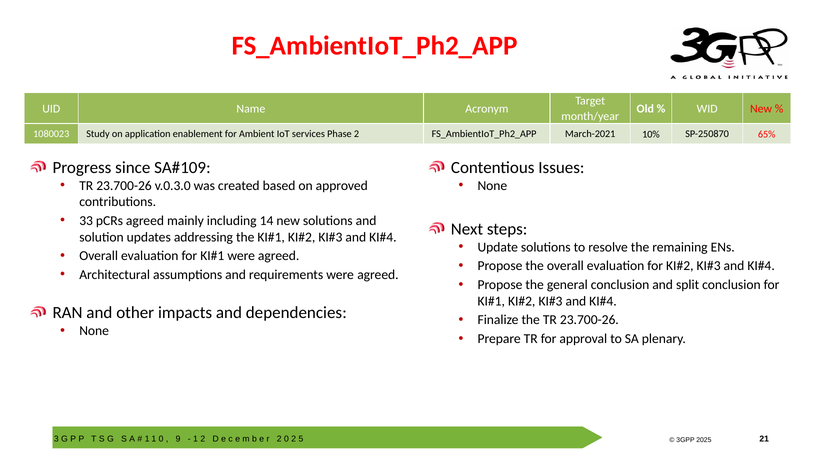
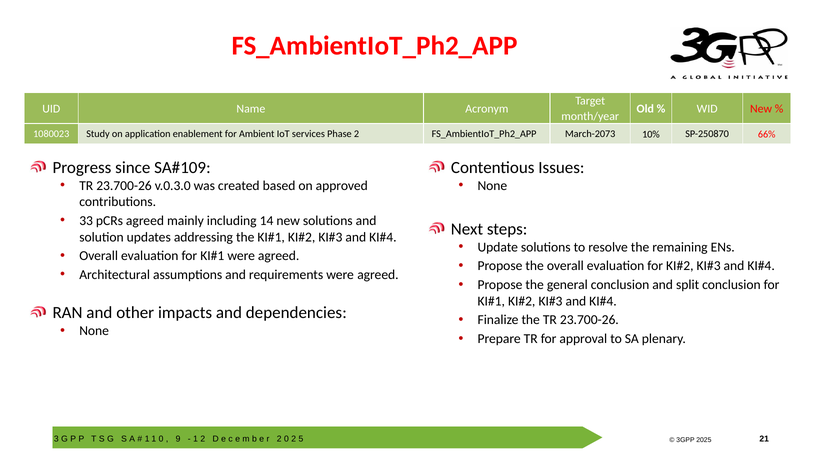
March-2021: March-2021 -> March-2073 (590, 134)
65%: 65% -> 66% (767, 134)
